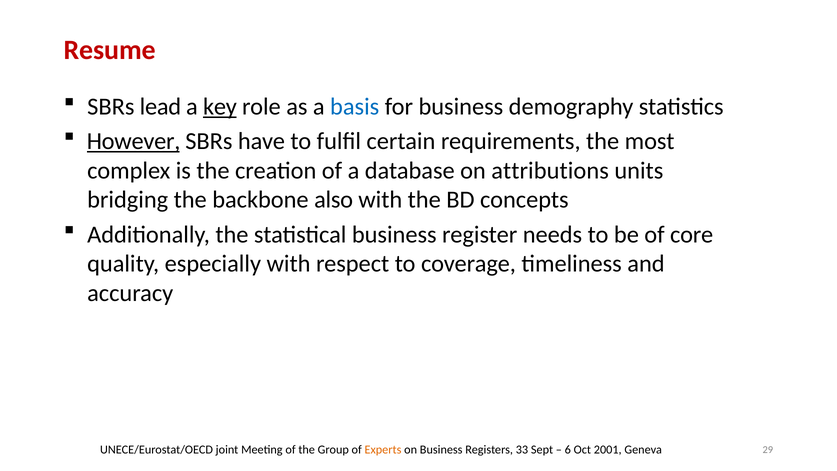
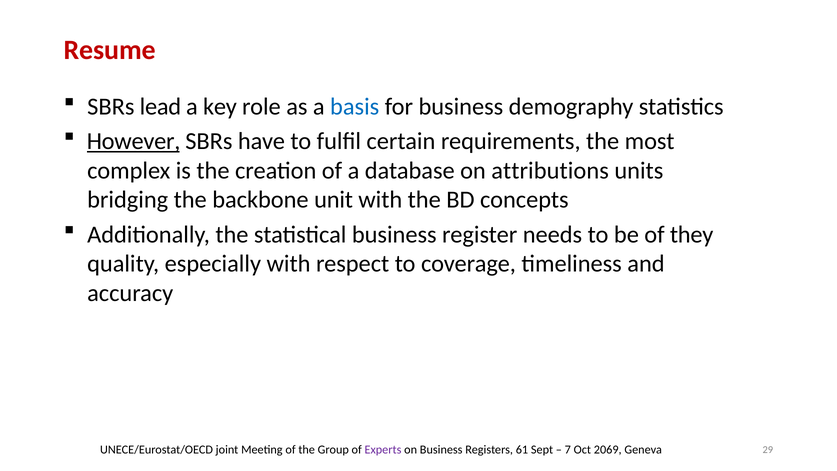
key underline: present -> none (220, 107)
also: also -> unit (334, 200)
core: core -> they (692, 234)
Experts colour: orange -> purple (383, 450)
33: 33 -> 61 (522, 450)
6: 6 -> 7 (568, 450)
2001: 2001 -> 2069 (608, 450)
